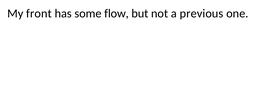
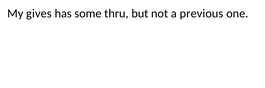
front: front -> gives (39, 13)
flow: flow -> thru (117, 13)
